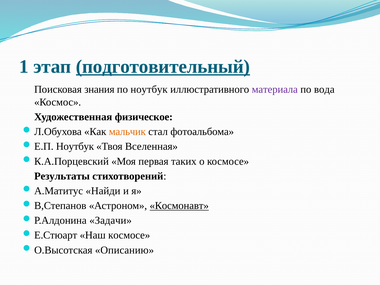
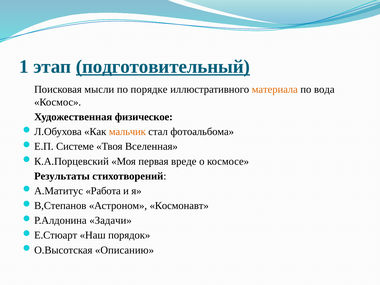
знания: знания -> мысли (99, 89)
по ноутбук: ноутбук -> порядке (149, 89)
материала colour: purple -> orange (275, 89)
Ноутбук: Ноутбук -> Системе (75, 146)
таких: таких -> вреде (184, 161)
Найди: Найди -> Работа (103, 191)
Космонавт underline: present -> none (179, 206)
Наш космосе: космосе -> порядок (129, 235)
